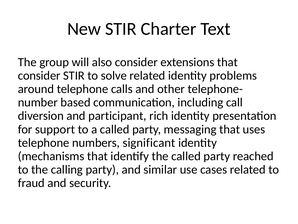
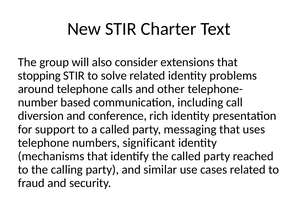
consider: consider -> stopping (39, 75)
participant: participant -> conference (117, 116)
